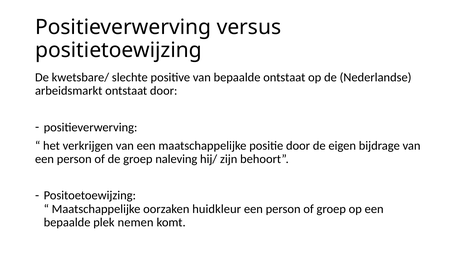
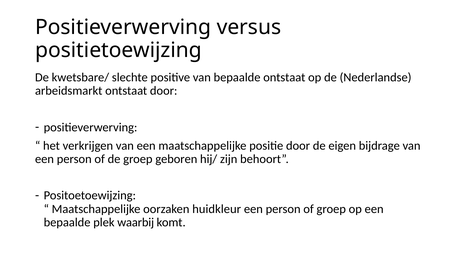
naleving: naleving -> geboren (176, 159)
nemen: nemen -> waarbij (136, 222)
